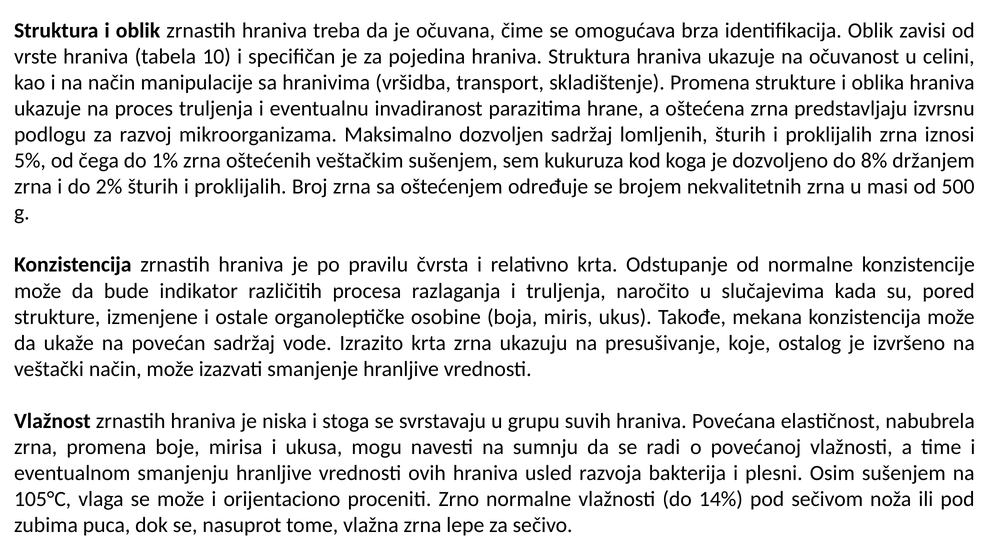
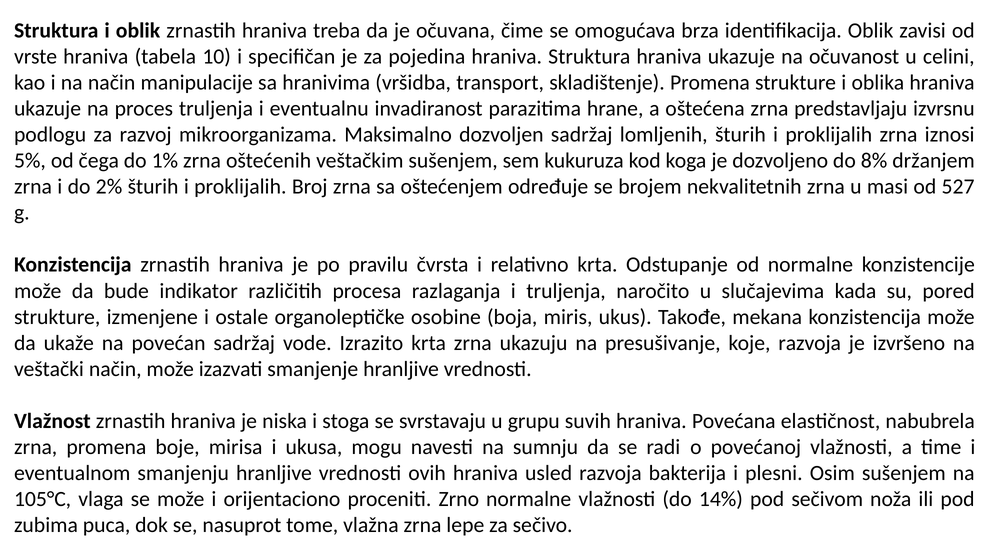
500: 500 -> 527 (958, 187)
koje ostalog: ostalog -> razvoja (810, 343)
